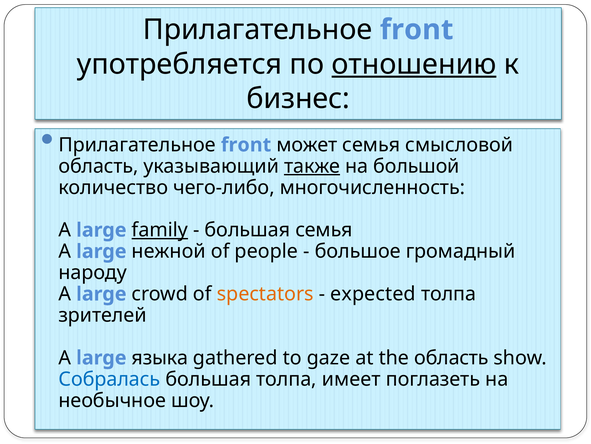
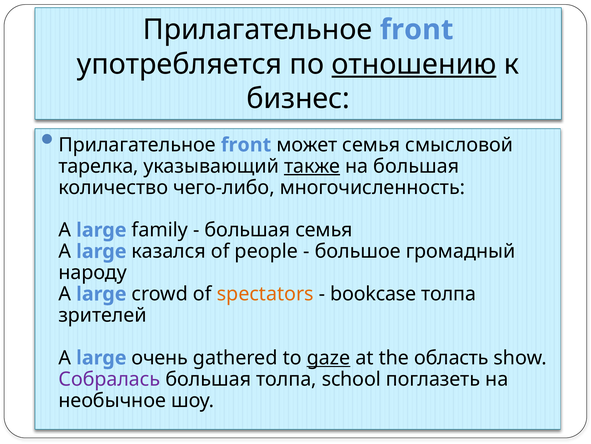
область: область -> тарелка (98, 166)
на большой: большой -> большая (416, 166)
family underline: present -> none (160, 230)
нежной: нежной -> казался (169, 251)
expected: expected -> bookcase (373, 294)
языка: языка -> очень (160, 357)
gaze underline: none -> present (329, 357)
Собралась colour: blue -> purple (109, 379)
имеет: имеет -> school (351, 379)
